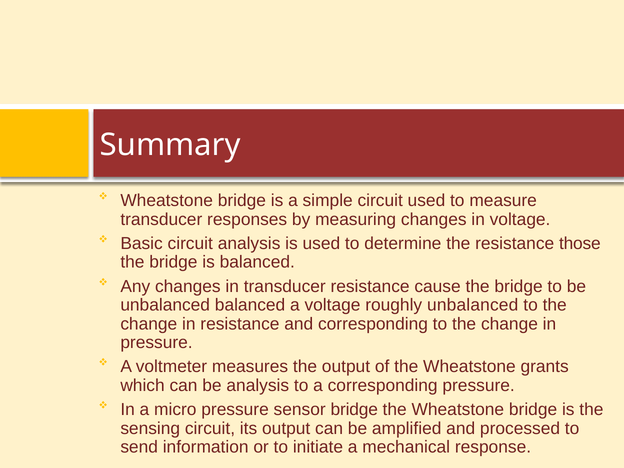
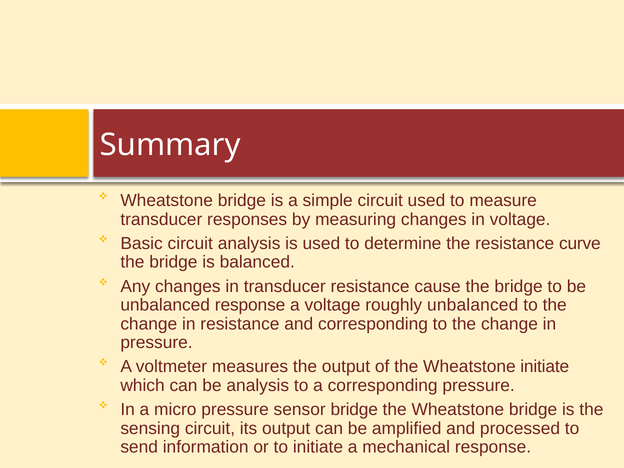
those: those -> curve (580, 244)
unbalanced balanced: balanced -> response (250, 305)
Wheatstone grants: grants -> initiate (545, 367)
